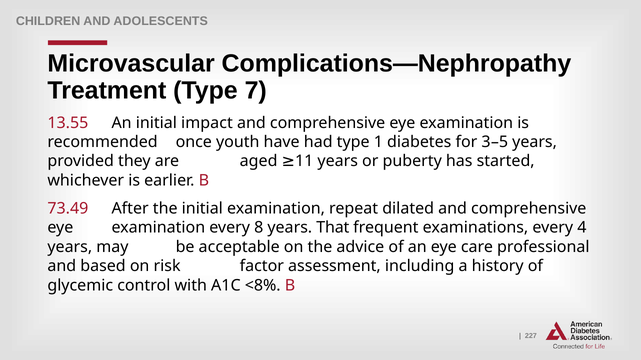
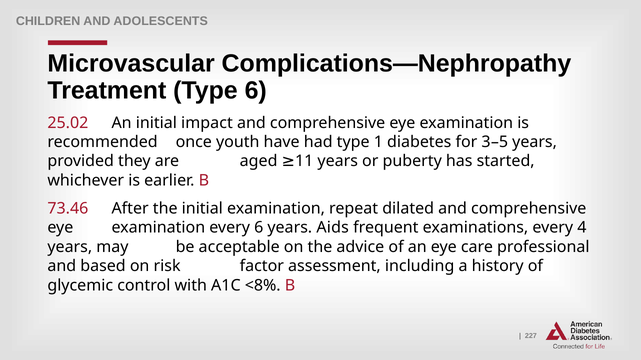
Type 7: 7 -> 6 (256, 91)
13.55: 13.55 -> 25.02 (68, 123)
73.49: 73.49 -> 73.46 (68, 209)
every 8: 8 -> 6 (259, 228)
That: That -> Aids (333, 228)
